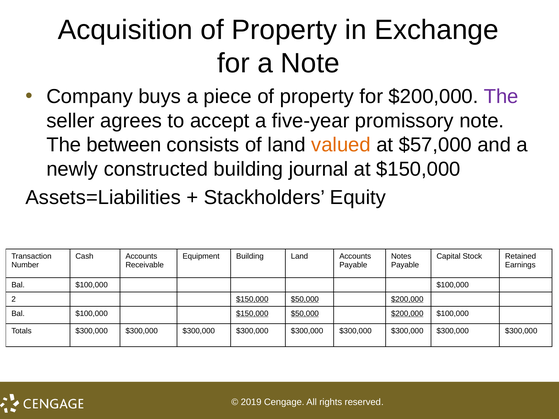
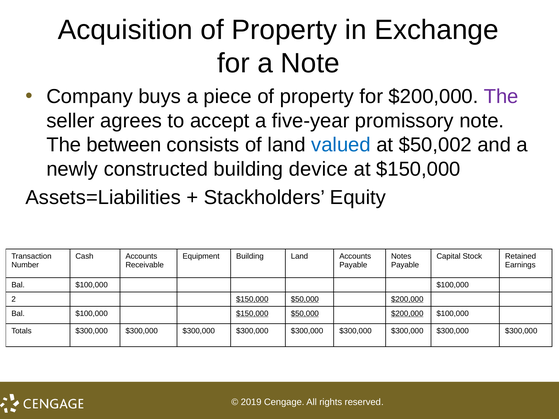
valued colour: orange -> blue (341, 145)
$57,000: $57,000 -> $50,002 (435, 145)
journal: journal -> device (318, 169)
